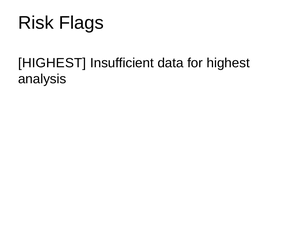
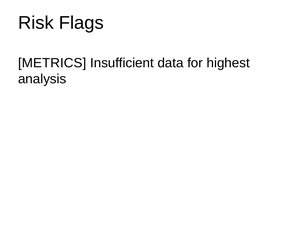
HIGHEST: HIGHEST -> METRICS (52, 63)
